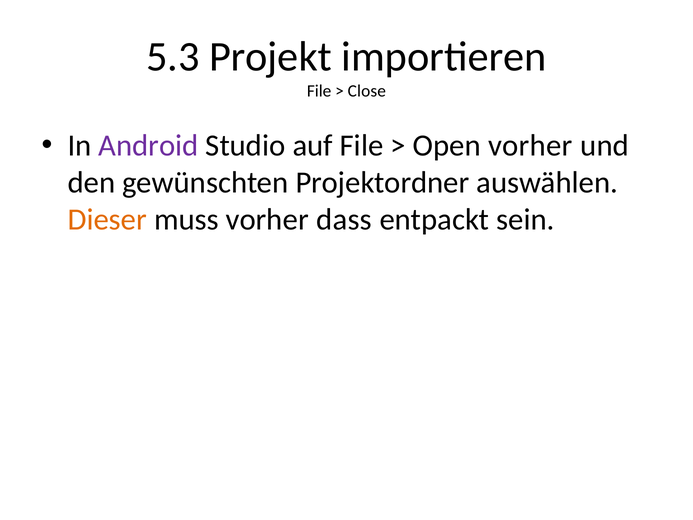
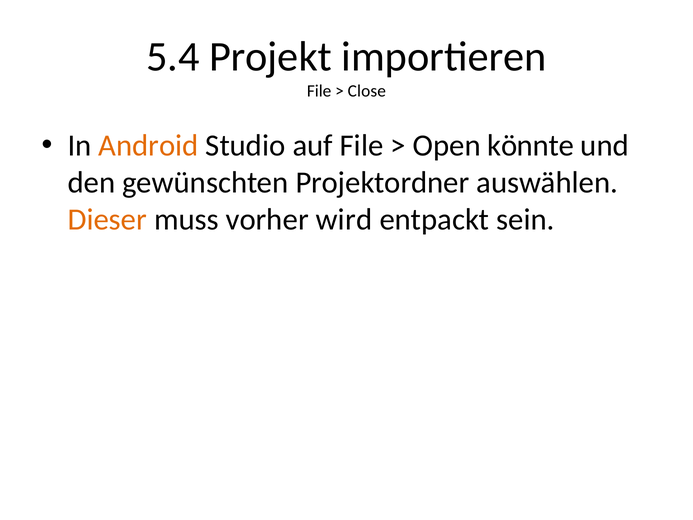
5.3: 5.3 -> 5.4 (173, 57)
Android colour: purple -> orange (148, 145)
Open vorher: vorher -> könnte (531, 145)
dass: dass -> wird (344, 219)
